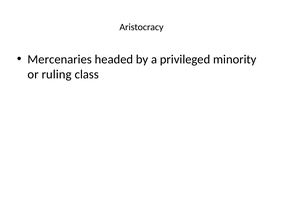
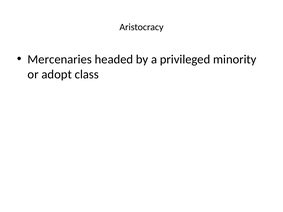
ruling: ruling -> adopt (57, 74)
